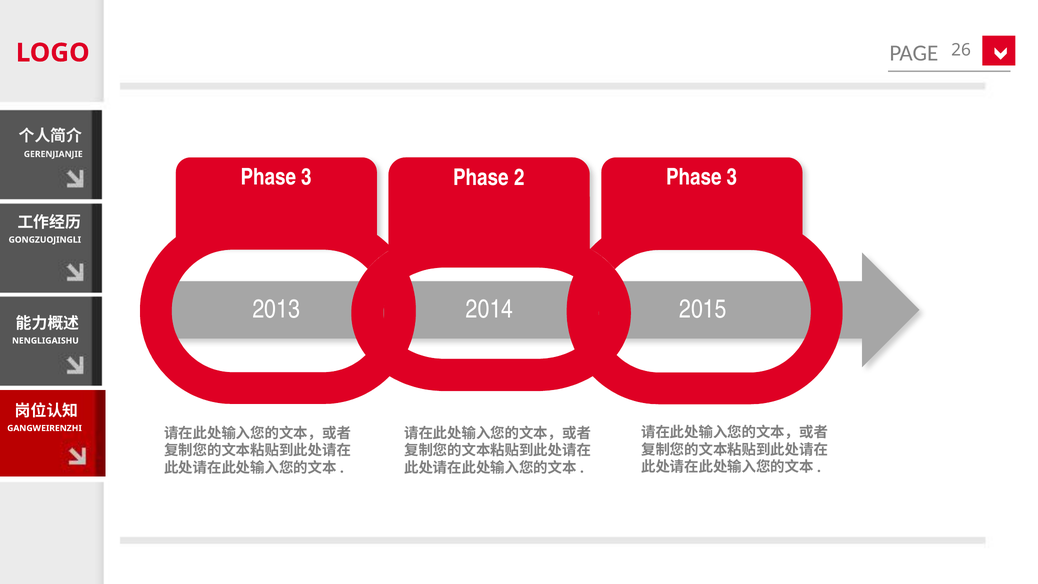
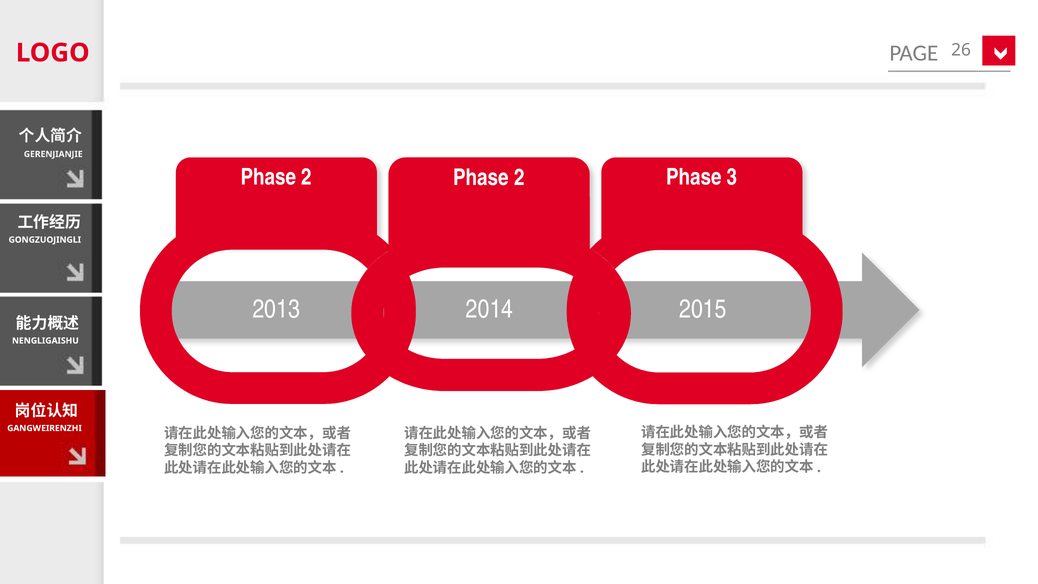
3: 3 -> 2 (307, 177)
